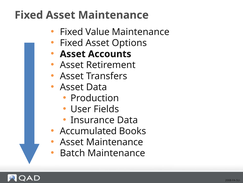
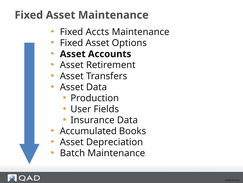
Value: Value -> Accts (97, 32)
Maintenance: Maintenance -> Depreciation (115, 142)
